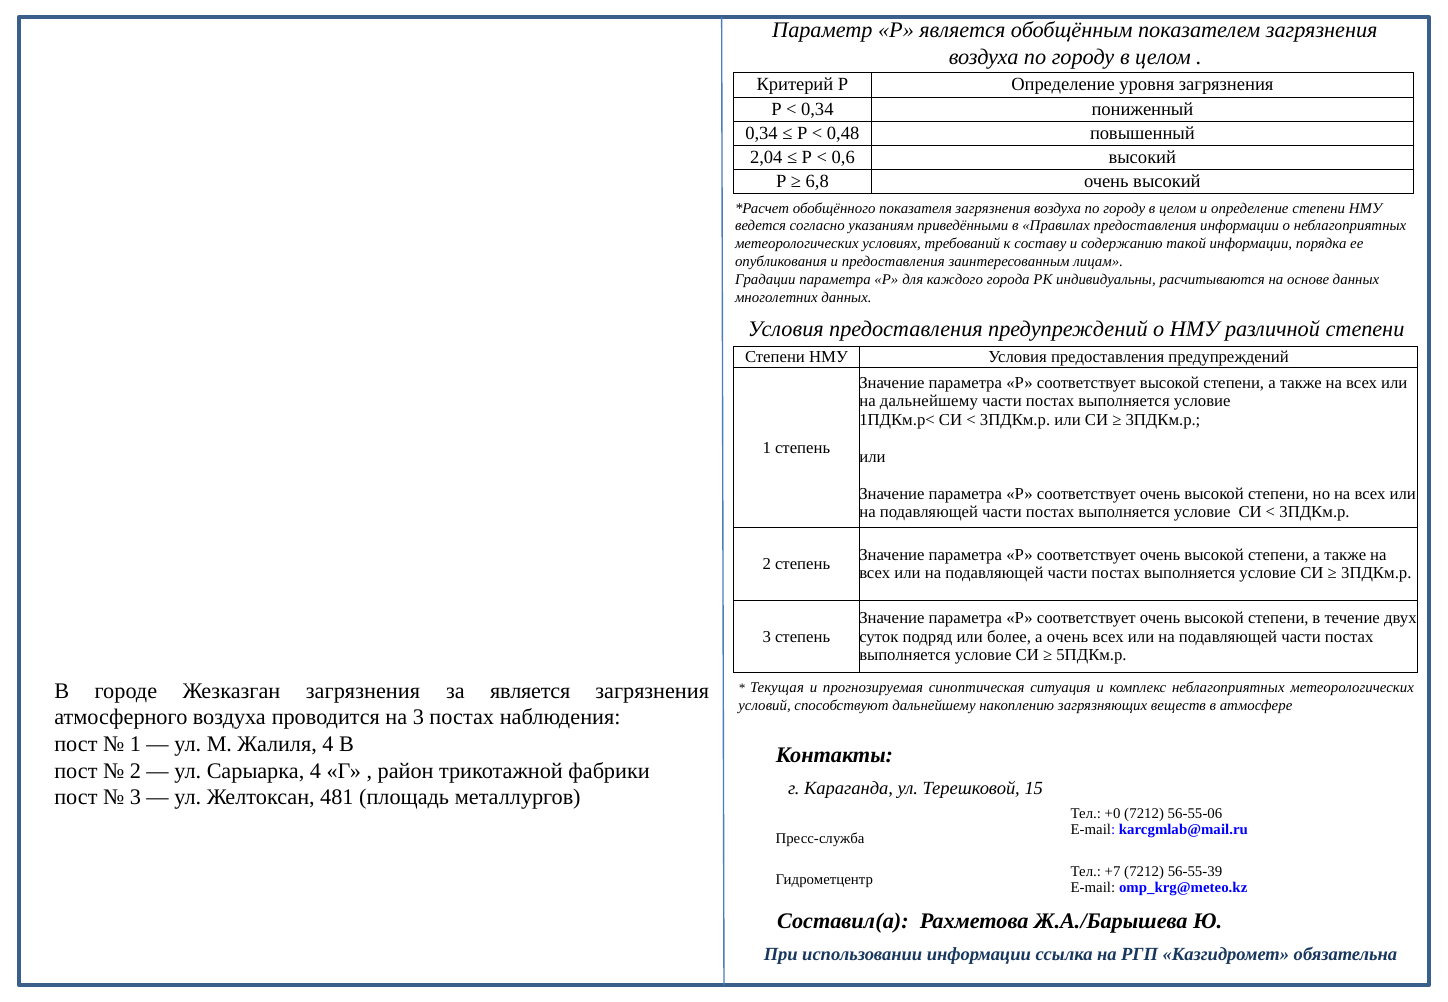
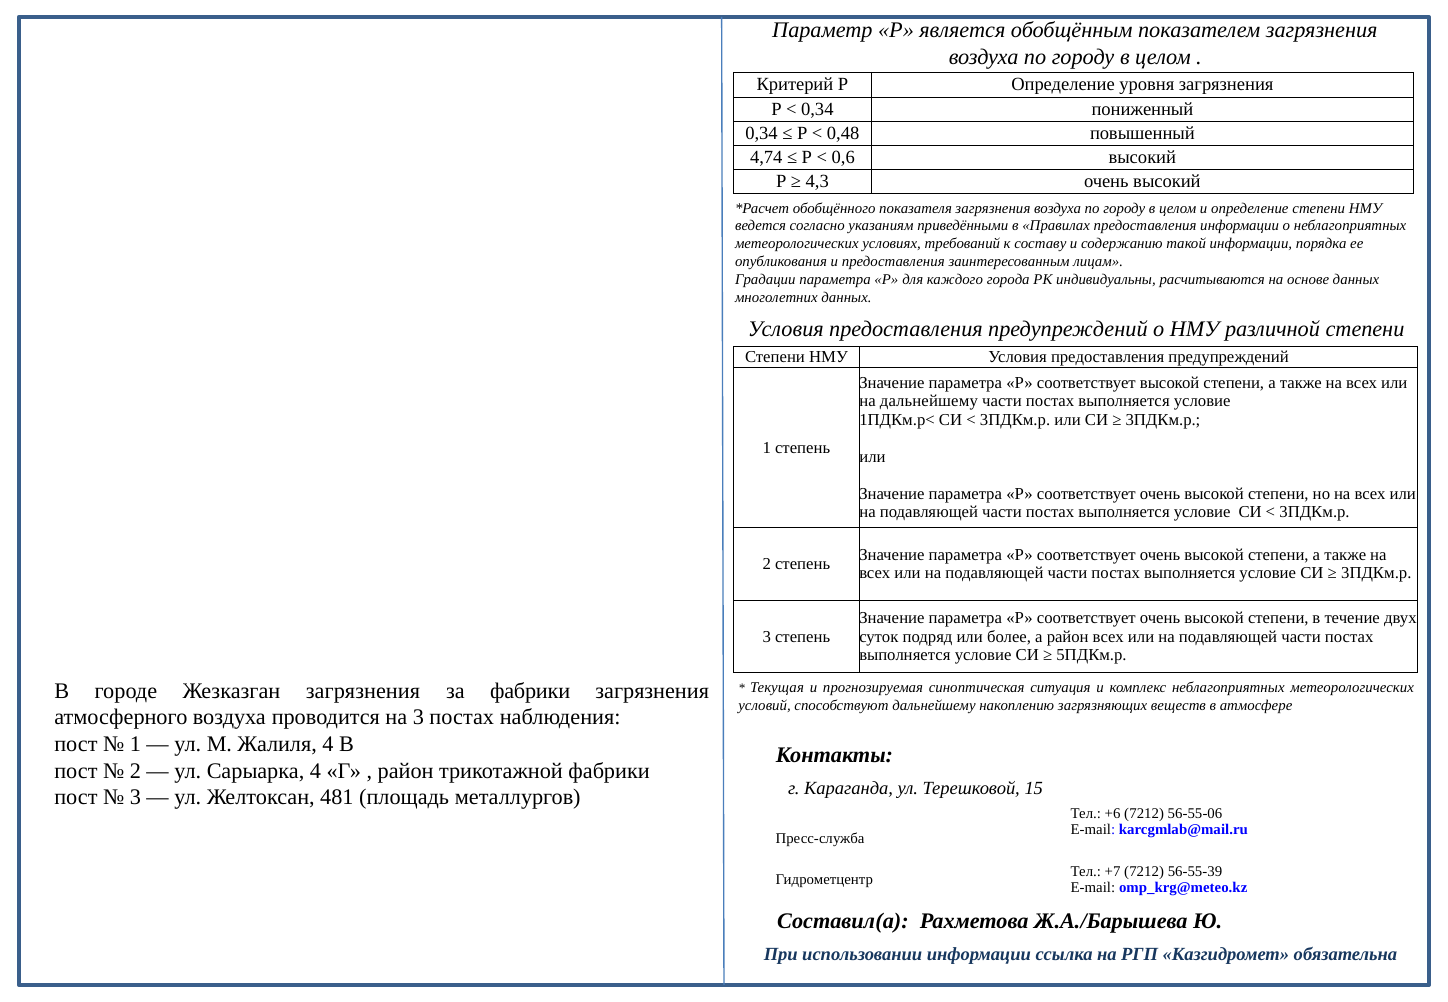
2,04: 2,04 -> 4,74 (766, 157)
6,8: 6,8 -> 4,3 (817, 181)
а очень: очень -> район (1068, 637)
за является: является -> фабрики (530, 691)
+0: +0 -> +6 (1113, 814)
